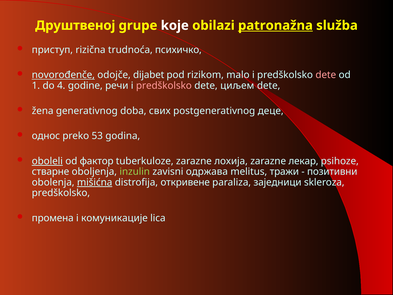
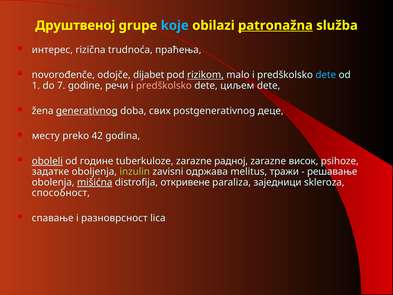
koјe colour: white -> light blue (175, 25)
приступ: приступ -> интерес (52, 50)
психичко: психичко -> праћења (178, 50)
novorođenče underline: present -> none (63, 75)
rizikom underline: none -> present (205, 75)
dete colour: pink -> light blue (326, 75)
4: 4 -> 7 (61, 86)
generativnog underline: none -> present (87, 111)
однос: однос -> месту (46, 136)
53: 53 -> 42 (97, 136)
фактор: фактор -> године (97, 161)
лохија: лохија -> радној (231, 161)
лекар: лекар -> висок (303, 161)
стварне: стварне -> задатке (50, 172)
позитивни: позитивни -> решавање (332, 172)
predškolsko: predškolsko -> способност (61, 193)
промена: промена -> спавање (53, 218)
комуникације: комуникације -> разноврсност (114, 218)
